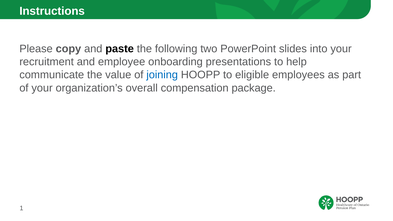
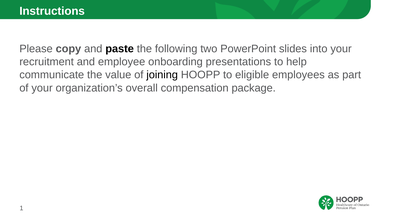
joining colour: blue -> black (162, 75)
